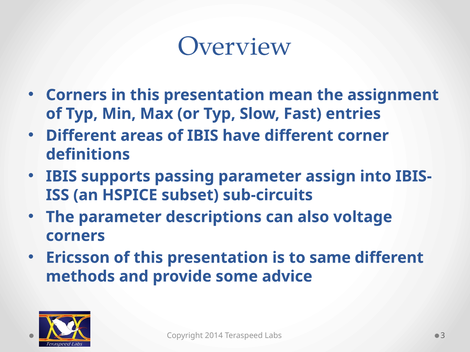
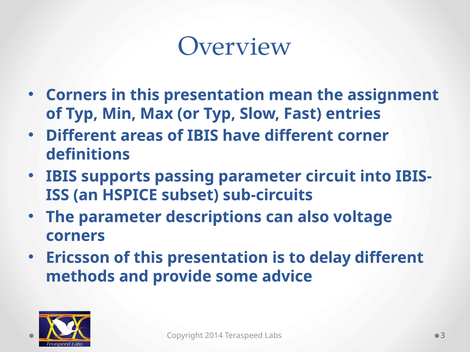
assign: assign -> circuit (331, 177)
same: same -> delay (330, 258)
